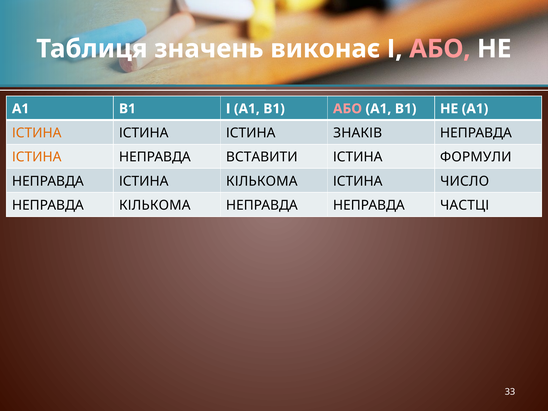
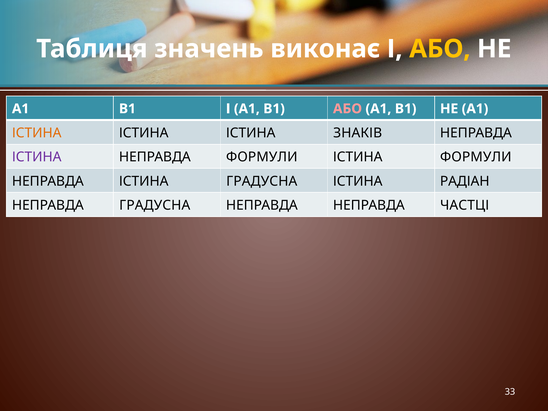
АБО colour: pink -> yellow (440, 49)
ІСТИНА colour: orange -> purple (37, 157)
НЕПРАВДА ВСТАВИТИ: ВСТАВИТИ -> ФОРМУЛИ (262, 157)
ІСТИНА КІЛЬКОМА: КІЛЬКОМА -> ГРАДУСНА (262, 181)
ЧИСЛО: ЧИСЛО -> РАДІАН (465, 181)
НЕПРАВДА КІЛЬКОМА: КІЛЬКОМА -> ГРАДУСНА (155, 205)
